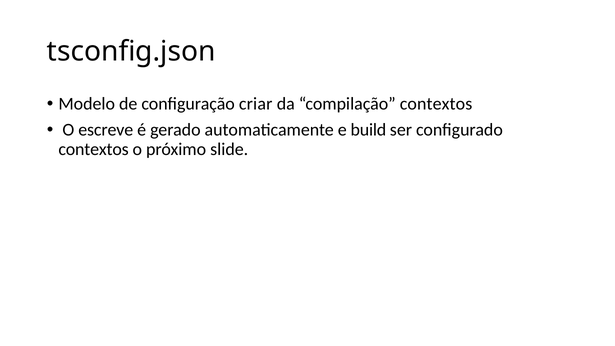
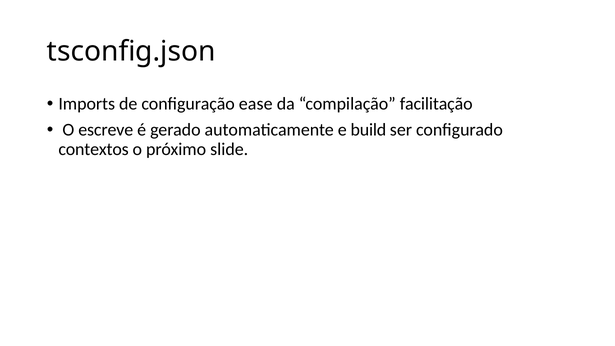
Modelo: Modelo -> Imports (87, 104)
criar: criar -> ease (256, 104)
compilação contextos: contextos -> facilitação (436, 104)
